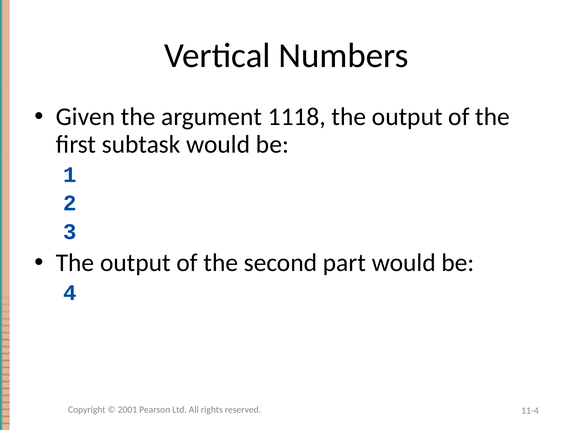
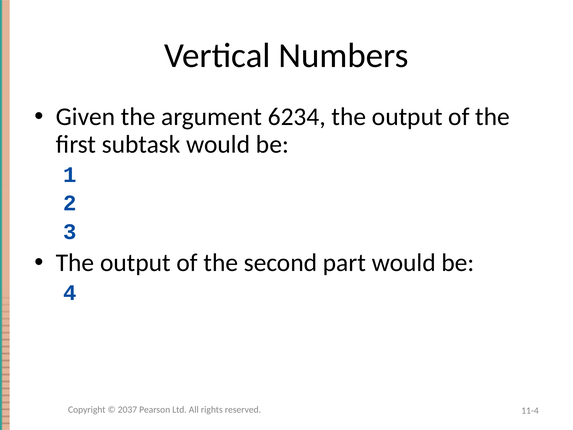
1118: 1118 -> 6234 (297, 117)
2001: 2001 -> 2037 (127, 409)
